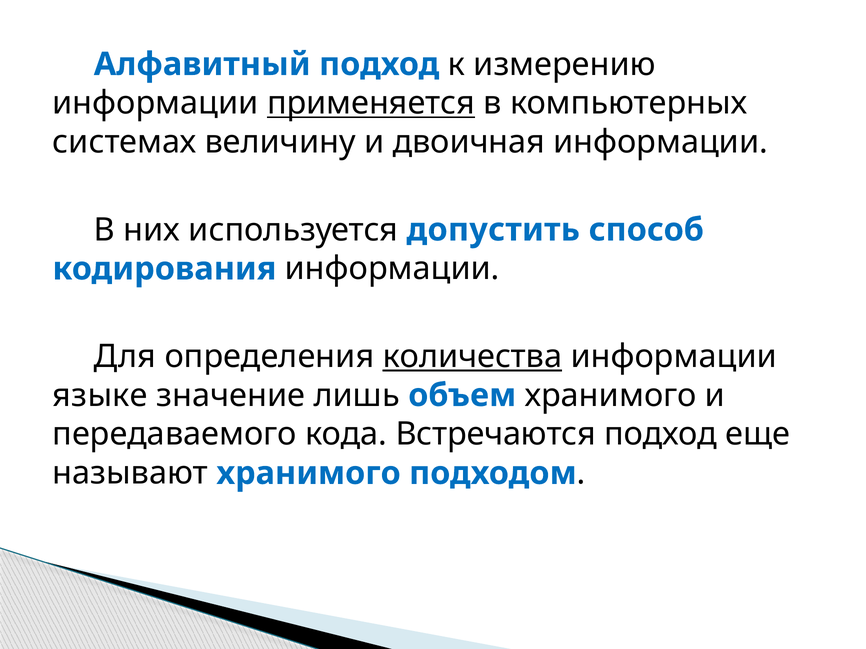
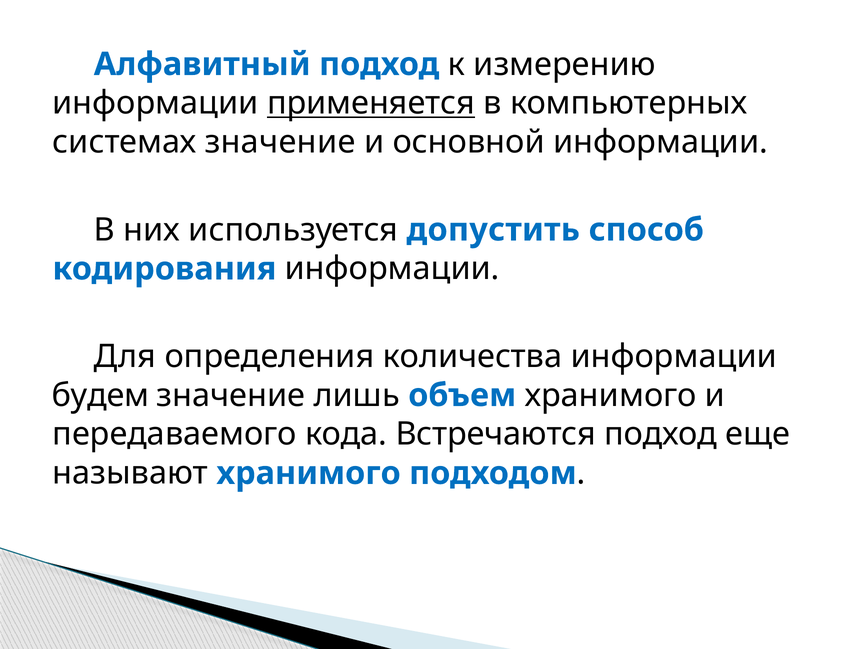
системах величину: величину -> значение (280, 142)
двоичная: двоичная -> основной (469, 142)
количества underline: present -> none (472, 357)
языке: языке -> будем (100, 396)
